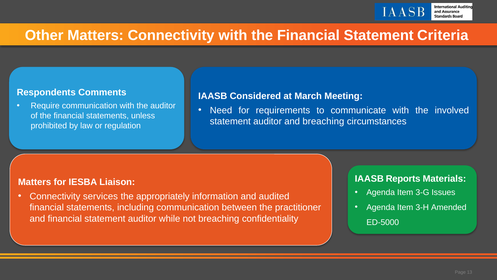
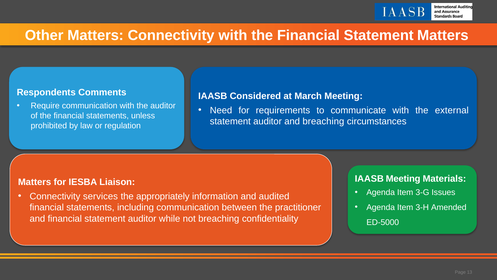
Statement Criteria: Criteria -> Matters (443, 35)
involved: involved -> external (452, 110)
IAASB Reports: Reports -> Meeting (403, 179)
